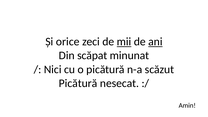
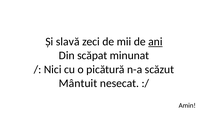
orice: orice -> slavă (68, 42)
mii underline: present -> none (124, 42)
Picătură: Picătură -> Mântuit (78, 83)
